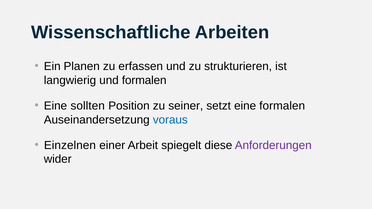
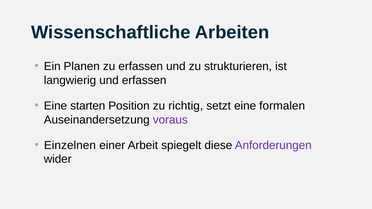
und formalen: formalen -> erfassen (144, 80)
sollten: sollten -> starten (88, 106)
seiner: seiner -> richtig (186, 106)
voraus colour: blue -> purple (170, 120)
